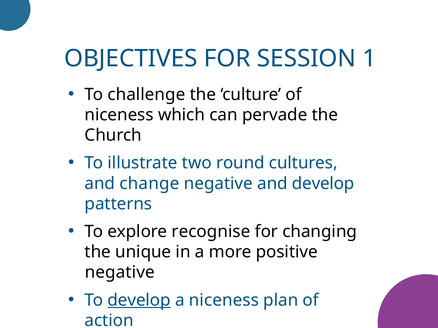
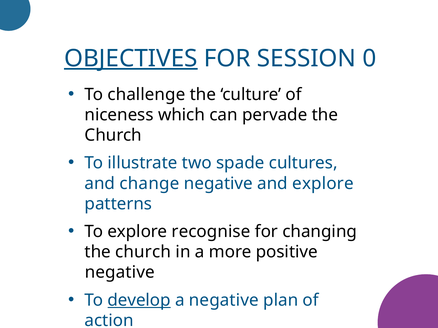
OBJECTIVES underline: none -> present (131, 59)
1: 1 -> 0 (369, 59)
round: round -> spade (240, 163)
and develop: develop -> explore (323, 184)
unique: unique -> church (143, 252)
a niceness: niceness -> negative (224, 301)
